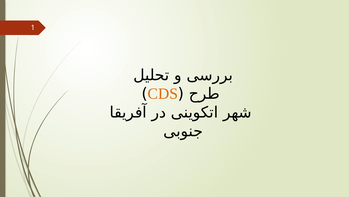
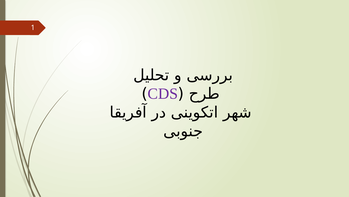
CDS colour: orange -> purple (163, 94)
